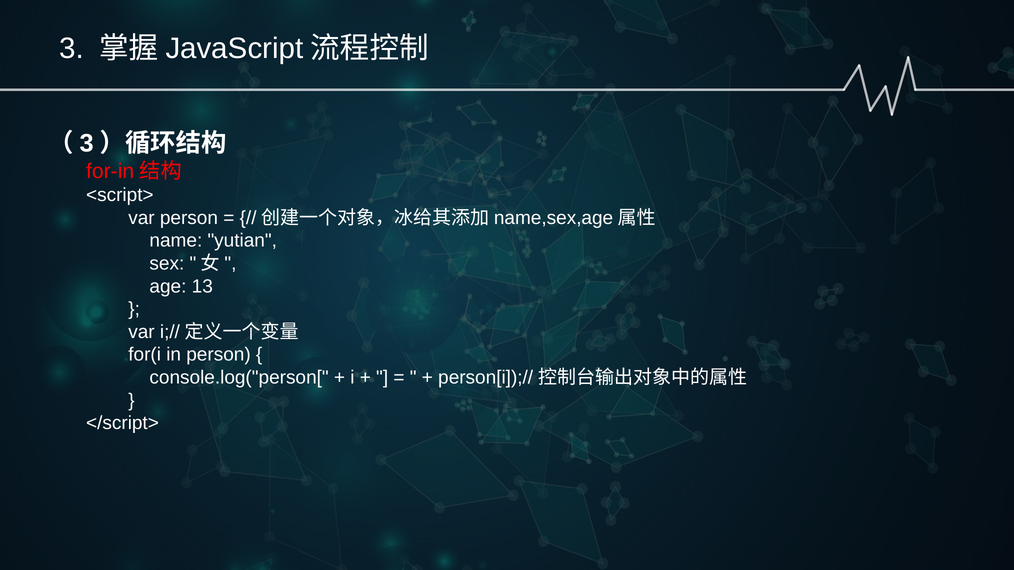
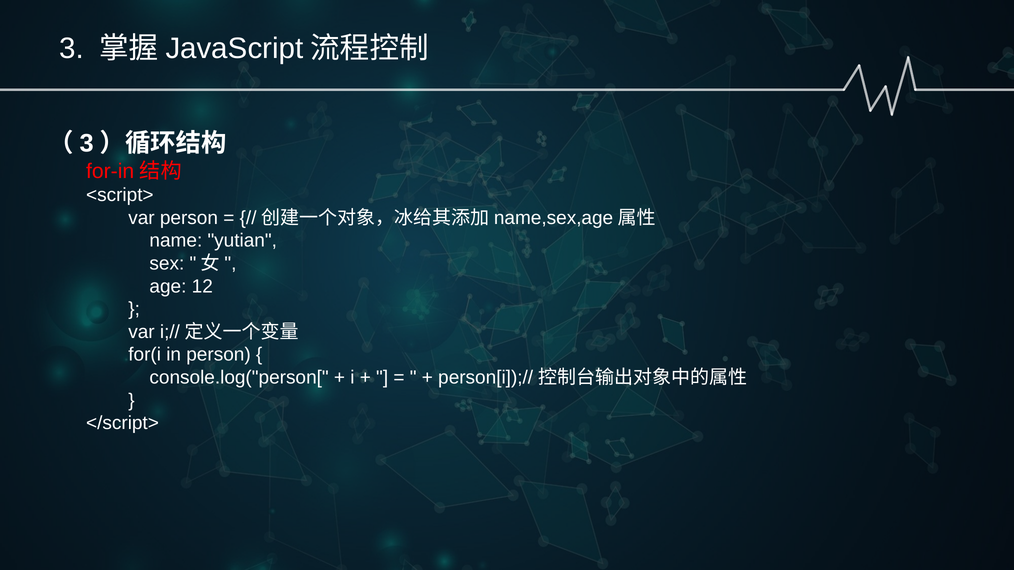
13: 13 -> 12 (202, 286)
